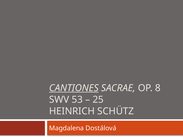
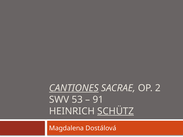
8: 8 -> 2 (158, 88)
25: 25 -> 91 (98, 100)
SCHÜTZ underline: none -> present (116, 111)
